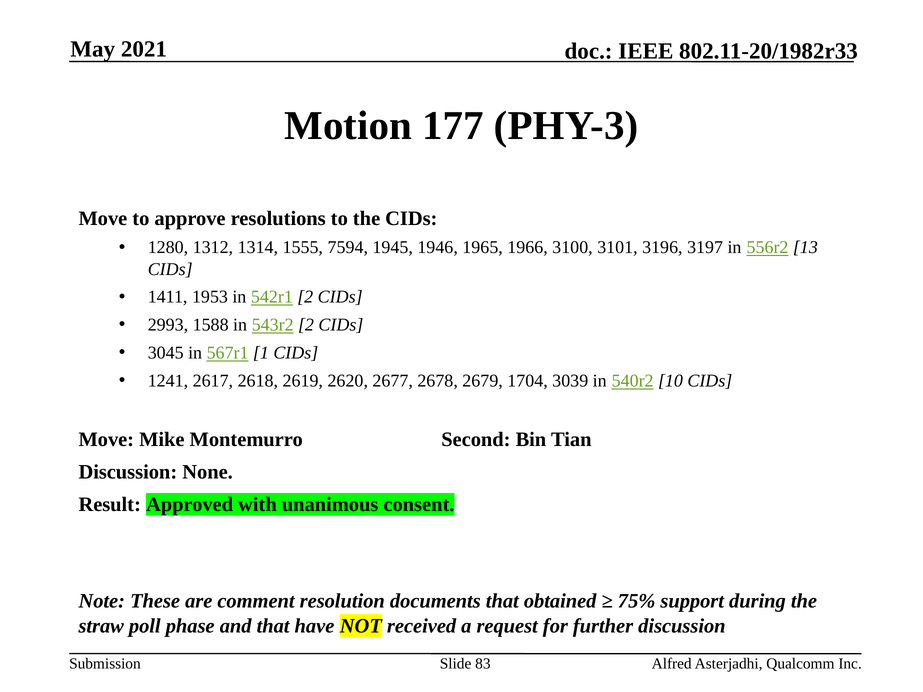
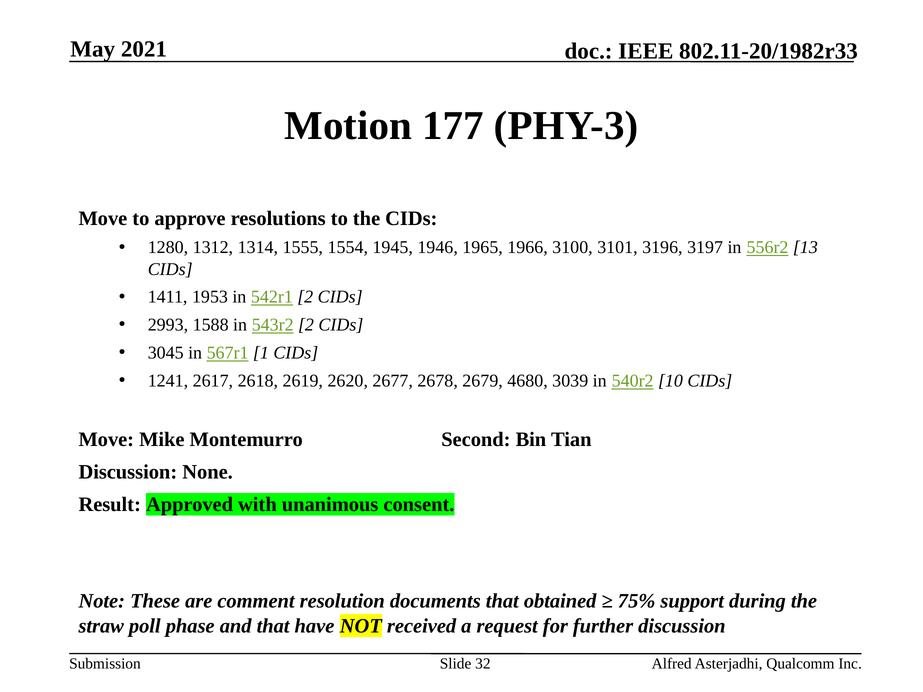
7594: 7594 -> 1554 (348, 248)
1704: 1704 -> 4680 (528, 381)
83: 83 -> 32 (483, 664)
